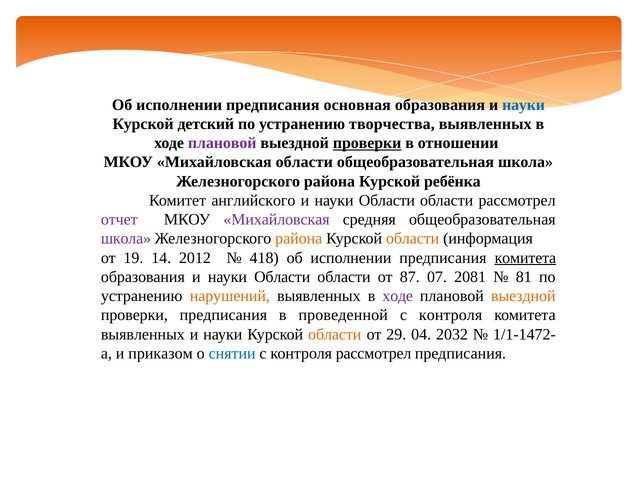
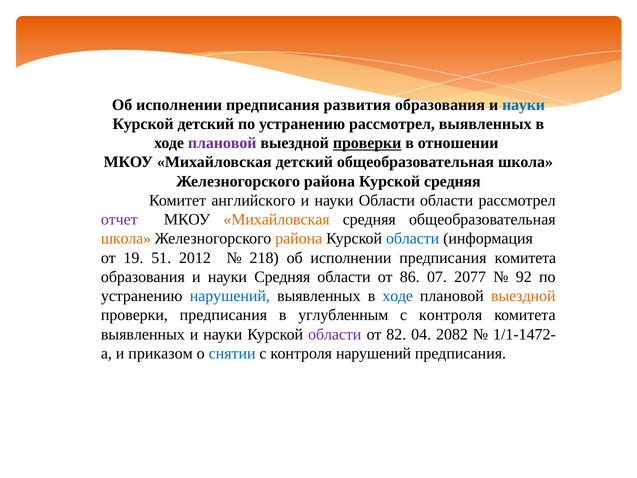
основная: основная -> развития (357, 105)
устранению творчества: творчества -> рассмотрел (392, 124)
Михайловская области: области -> детский (304, 162)
Курской ребёнка: ребёнка -> средняя (452, 181)
Михайловская colour: purple -> orange (276, 219)
школа colour: purple -> orange (126, 239)
области colour: orange -> blue (413, 239)
14: 14 -> 51 (161, 258)
418: 418 -> 218 (264, 258)
комитета underline: present -> none (525, 258)
образования и науки Области: Области -> Средняя (282, 277)
87: 87 -> 86 (410, 277)
2081: 2081 -> 2077 (470, 277)
81: 81 -> 92 (524, 277)
нарушений colour: orange -> blue (230, 296)
ходе colour: purple -> blue (398, 296)
проведенной: проведенной -> углубленным (343, 315)
области colour: orange -> purple (335, 334)
29: 29 -> 82 (396, 334)
2032: 2032 -> 2082 (452, 334)
контроля рассмотрел: рассмотрел -> нарушений (374, 353)
